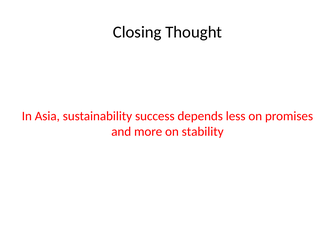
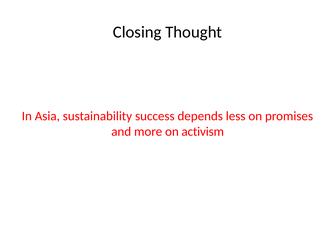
stability: stability -> activism (203, 132)
